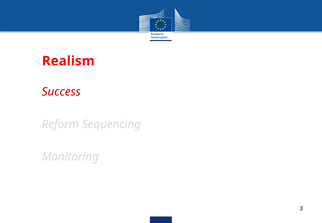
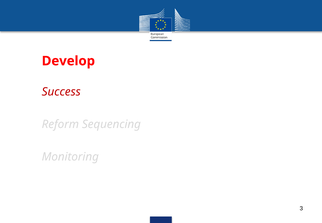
Realism: Realism -> Develop (68, 61)
